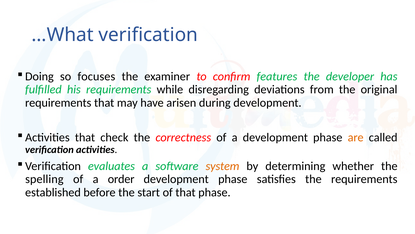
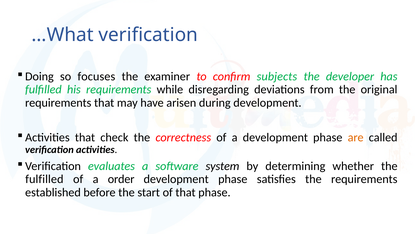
features: features -> subjects (277, 76)
system colour: orange -> black (222, 166)
spelling: spelling -> fulfilled (44, 179)
